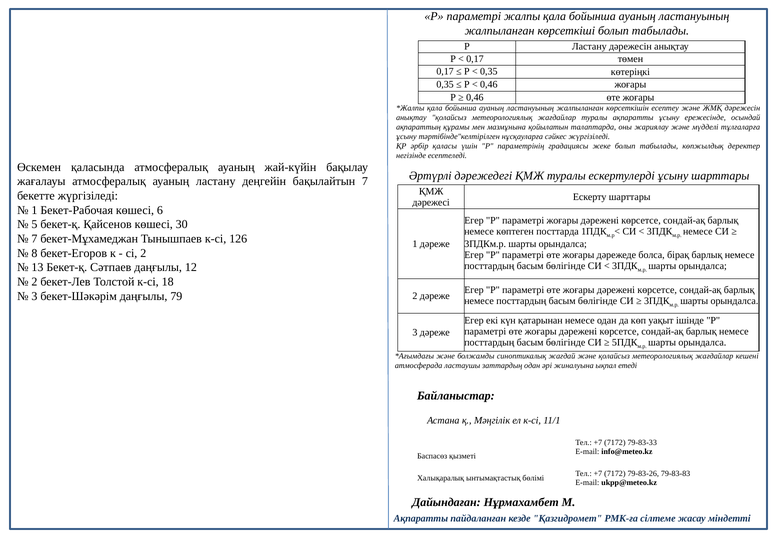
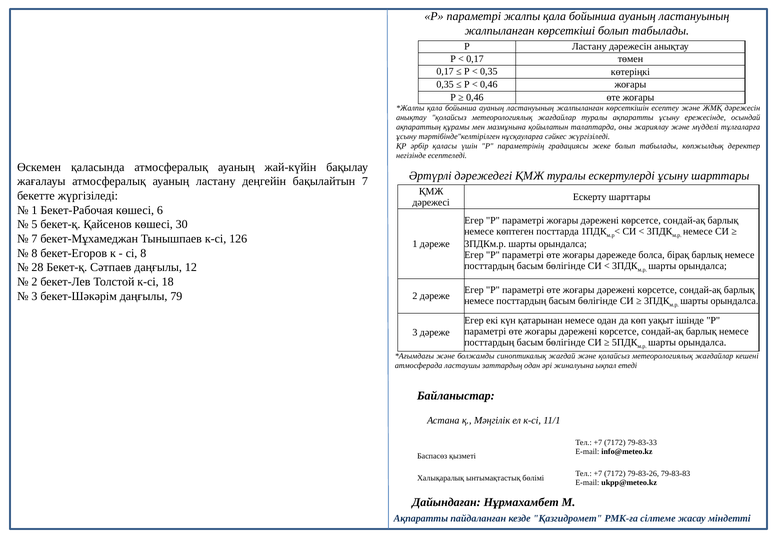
сі 2: 2 -> 8 (143, 253)
13: 13 -> 28 (37, 267)
